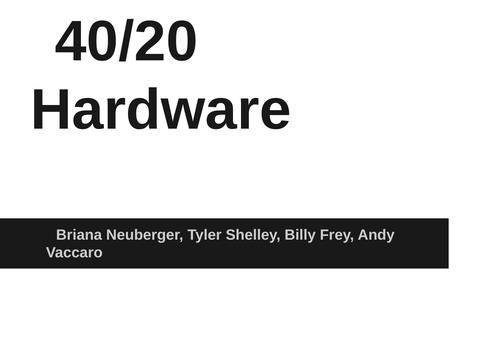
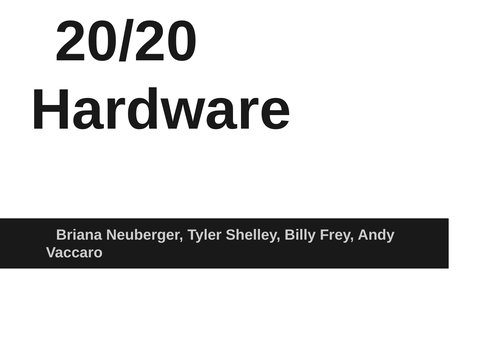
40/20: 40/20 -> 20/20 (126, 42)
